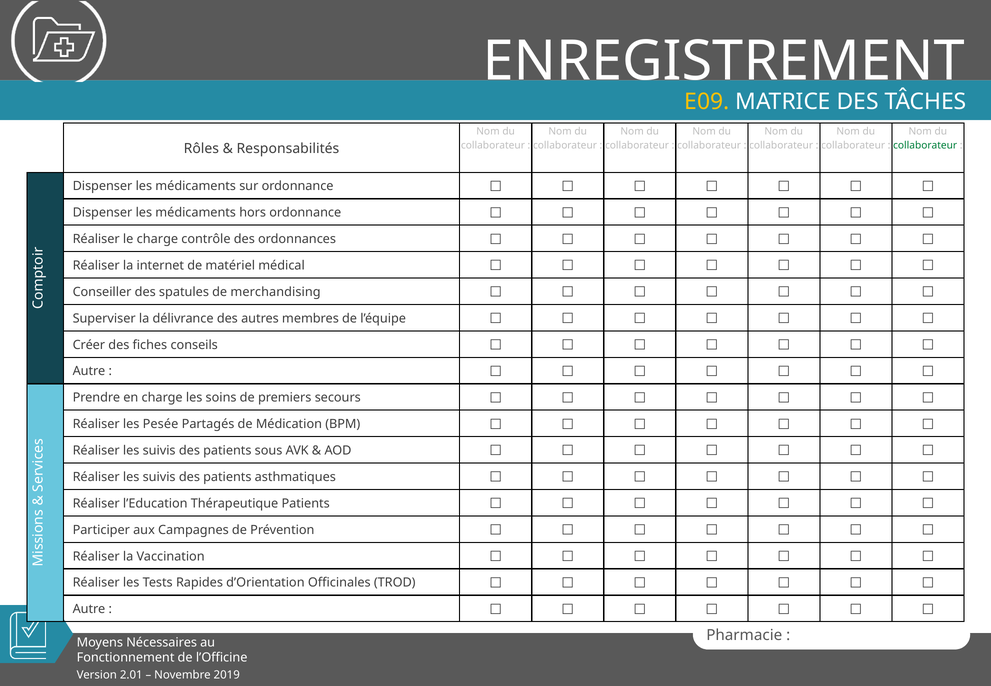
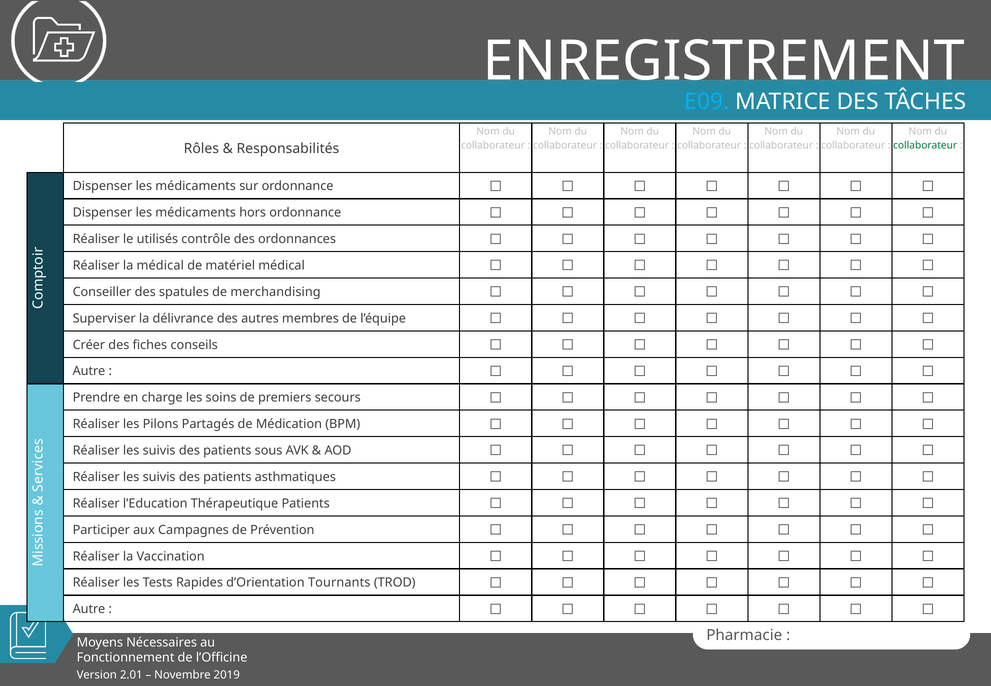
E09 colour: yellow -> light blue (707, 102)
le charge: charge -> utilisés (157, 239)
la internet: internet -> médical (160, 266)
Pesée: Pesée -> Pilons (161, 424)
Officinales: Officinales -> Tournants (339, 583)
